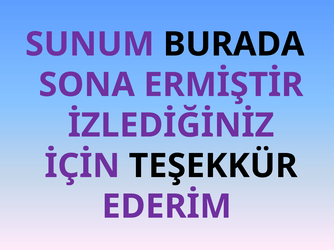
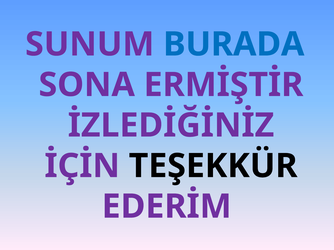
BURADA colour: black -> blue (234, 44)
